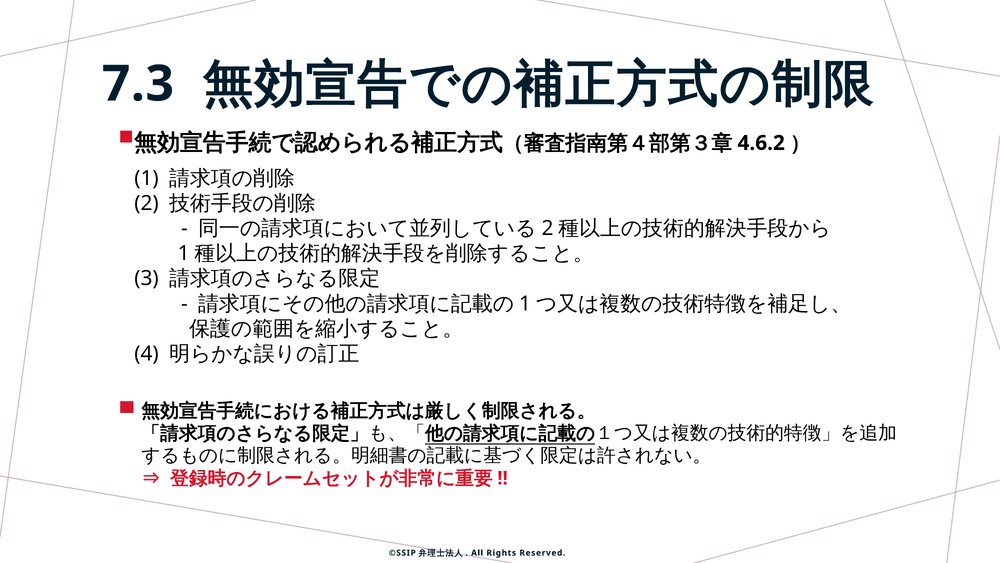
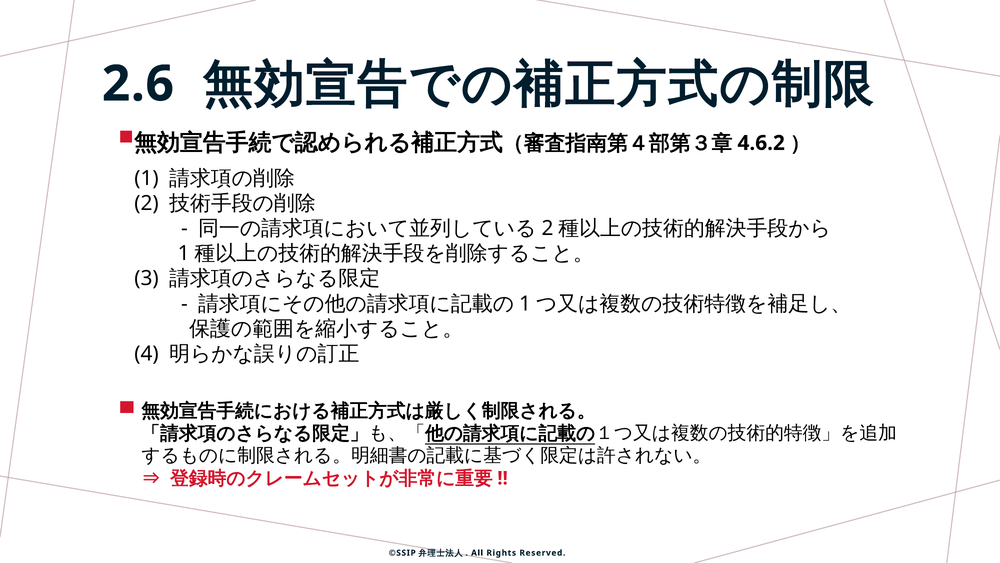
7.3: 7.3 -> 2.6 (138, 84)
